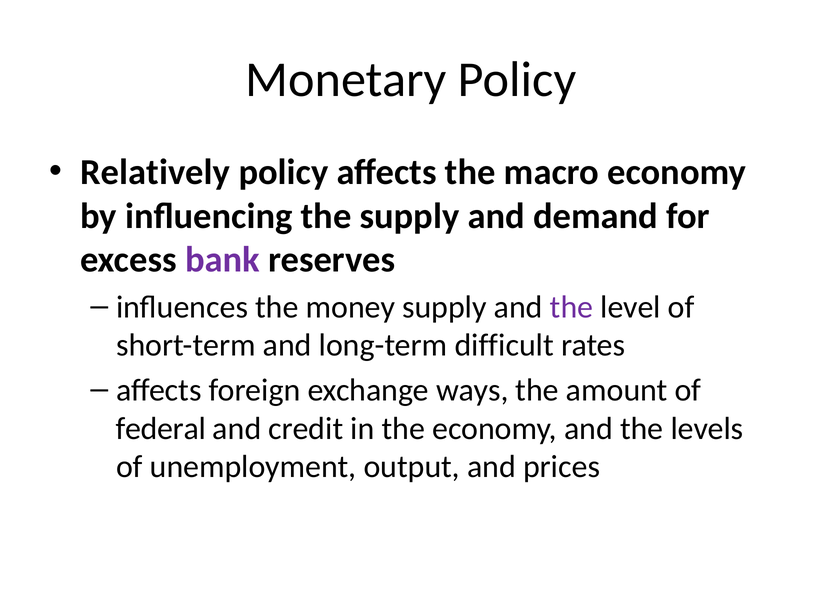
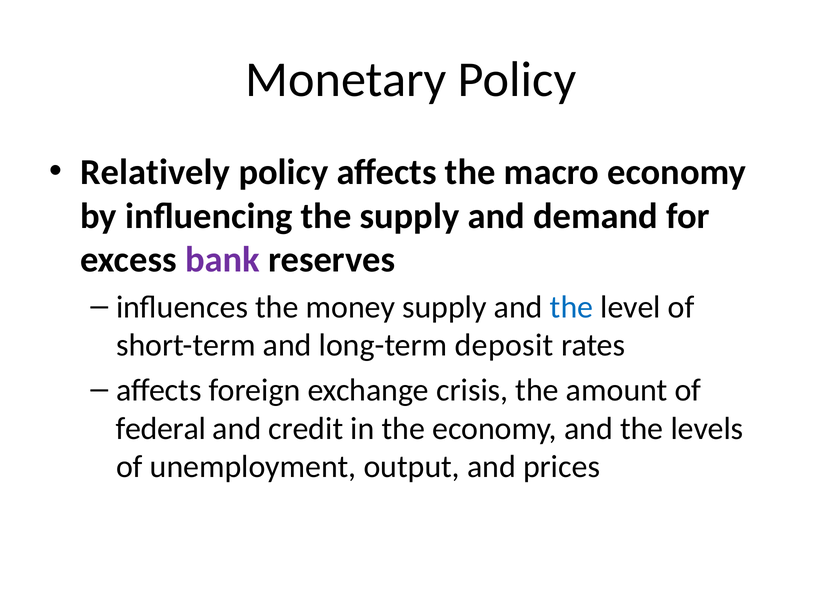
the colour: purple -> blue (572, 307)
difficult: difficult -> deposit (504, 346)
ways: ways -> crisis (472, 391)
